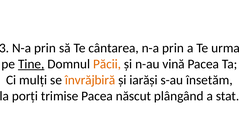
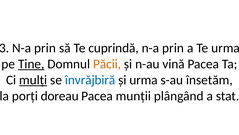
cântarea: cântarea -> cuprindă (114, 48)
mulți underline: none -> present (33, 80)
învrăjbiră colour: orange -> blue (90, 80)
și iarăși: iarăși -> urma (144, 80)
trimise: trimise -> doreau (60, 96)
născut: născut -> munții (133, 96)
